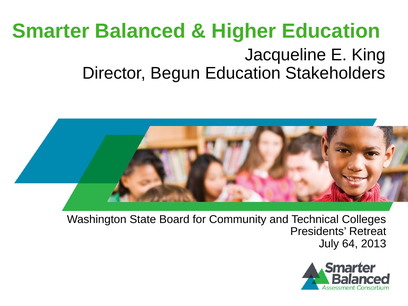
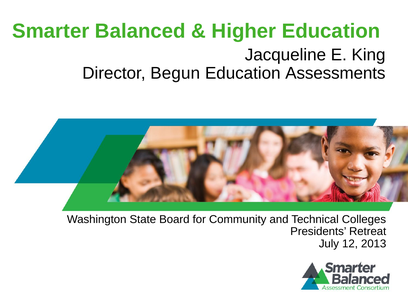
Stakeholders: Stakeholders -> Assessments (335, 73)
64: 64 -> 12 (350, 244)
